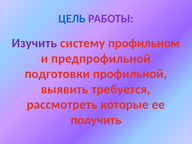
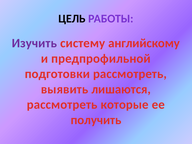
ЦЕЛЬ colour: blue -> black (72, 19)
профильном: профильном -> английскому (144, 43)
подготовки профильной: профильной -> рассмотреть (130, 74)
требуется: требуется -> лишаются (121, 89)
